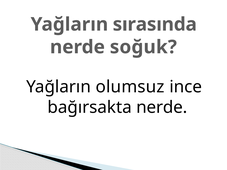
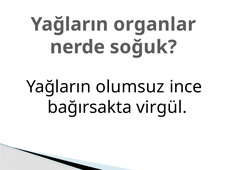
sırasında: sırasında -> organlar (155, 24)
bağırsakta nerde: nerde -> virgül (162, 107)
